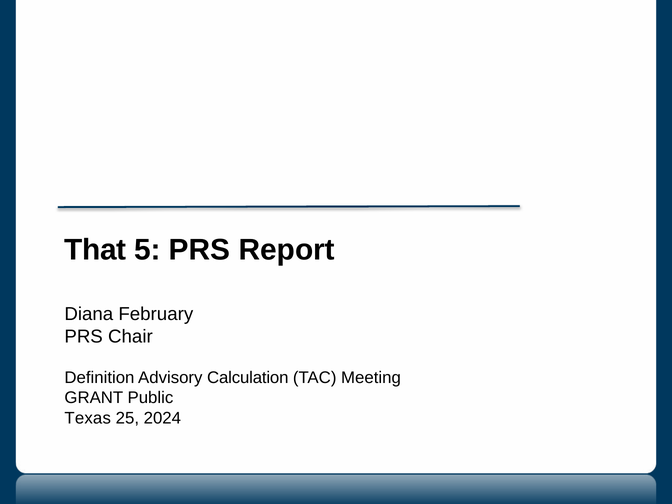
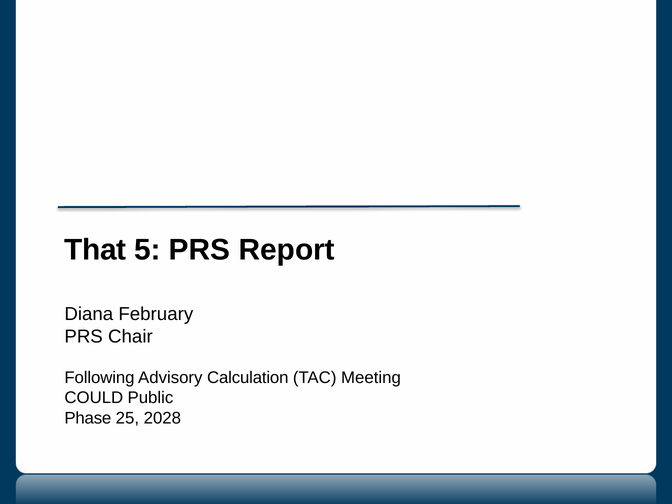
Definition: Definition -> Following (100, 378)
GRANT: GRANT -> COULD (94, 398)
Texas: Texas -> Phase (88, 418)
2024: 2024 -> 2028 (162, 418)
